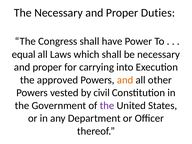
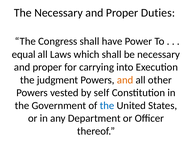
approved: approved -> judgment (58, 80)
civil: civil -> self (102, 93)
the colour: purple -> blue (107, 106)
